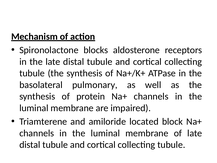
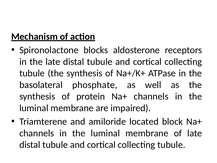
pulmonary: pulmonary -> phosphate (95, 85)
